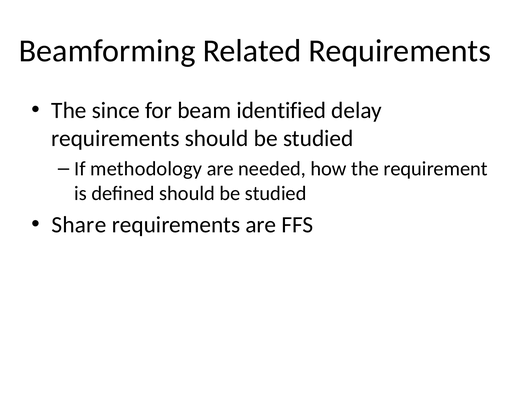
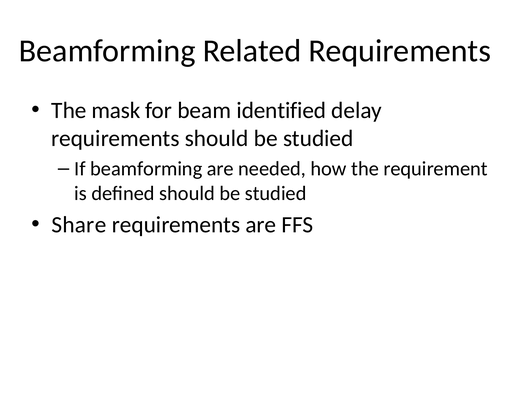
since: since -> mask (116, 110)
If methodology: methodology -> beamforming (146, 169)
